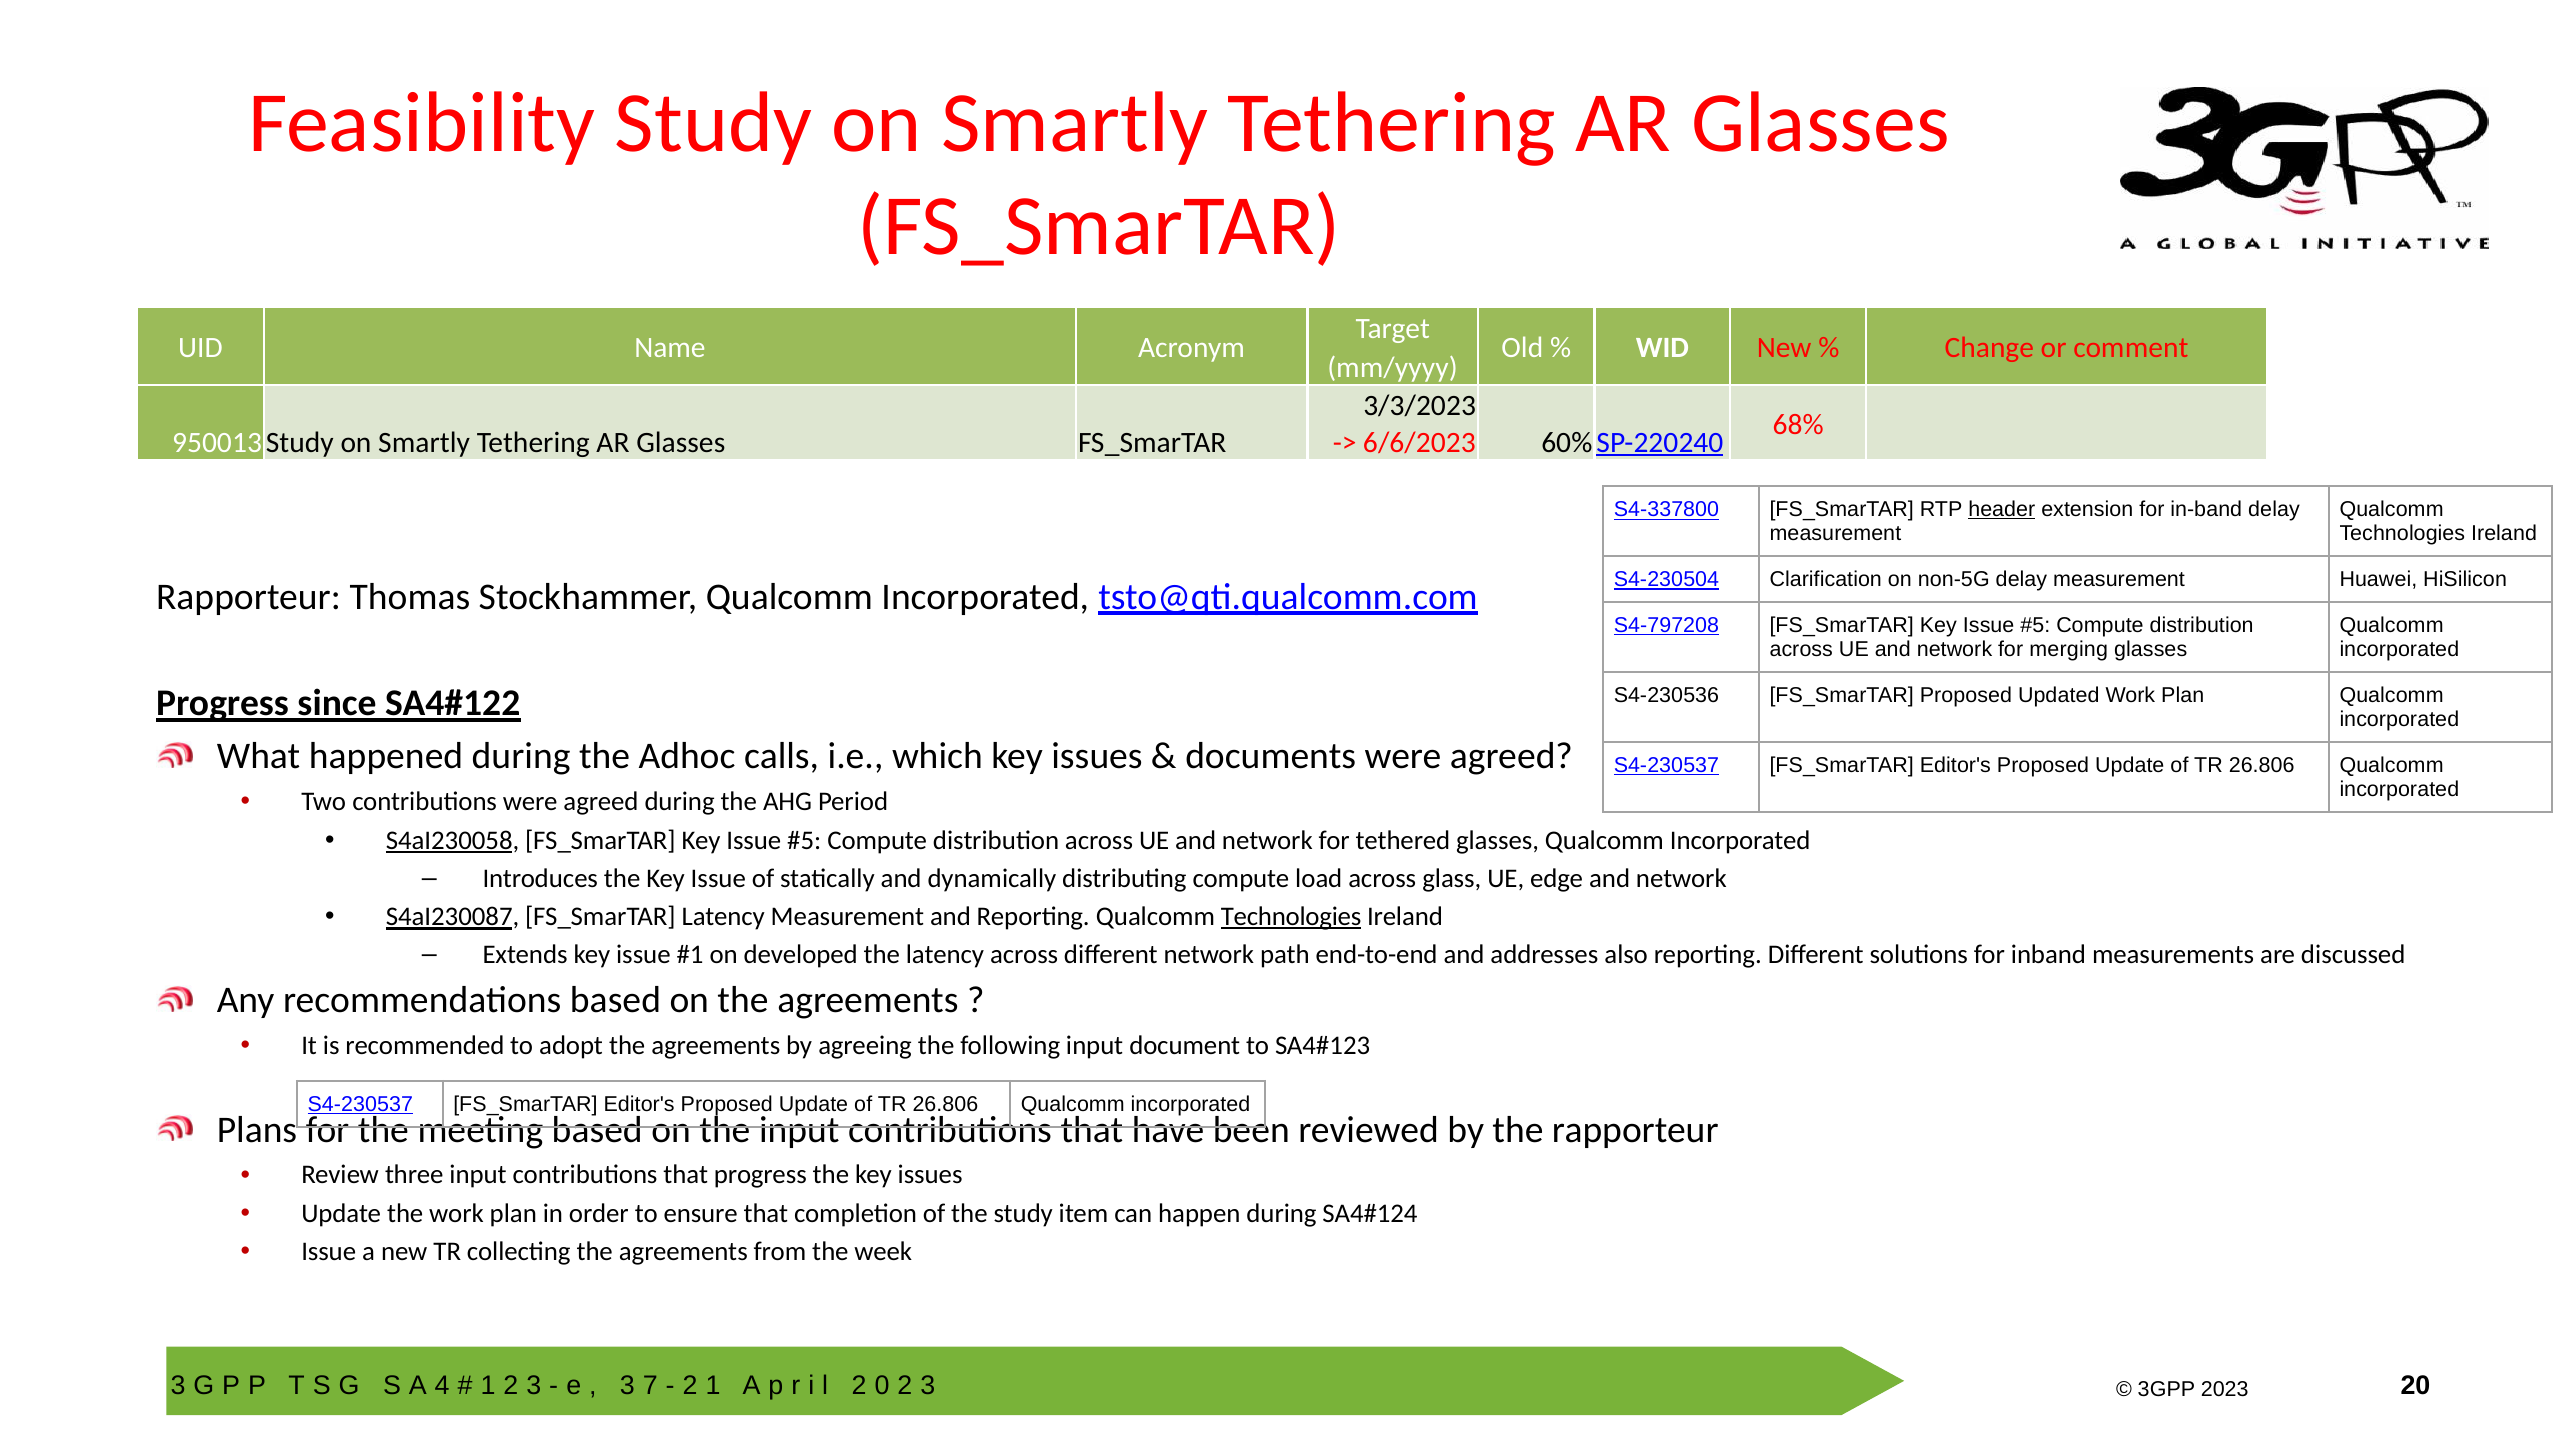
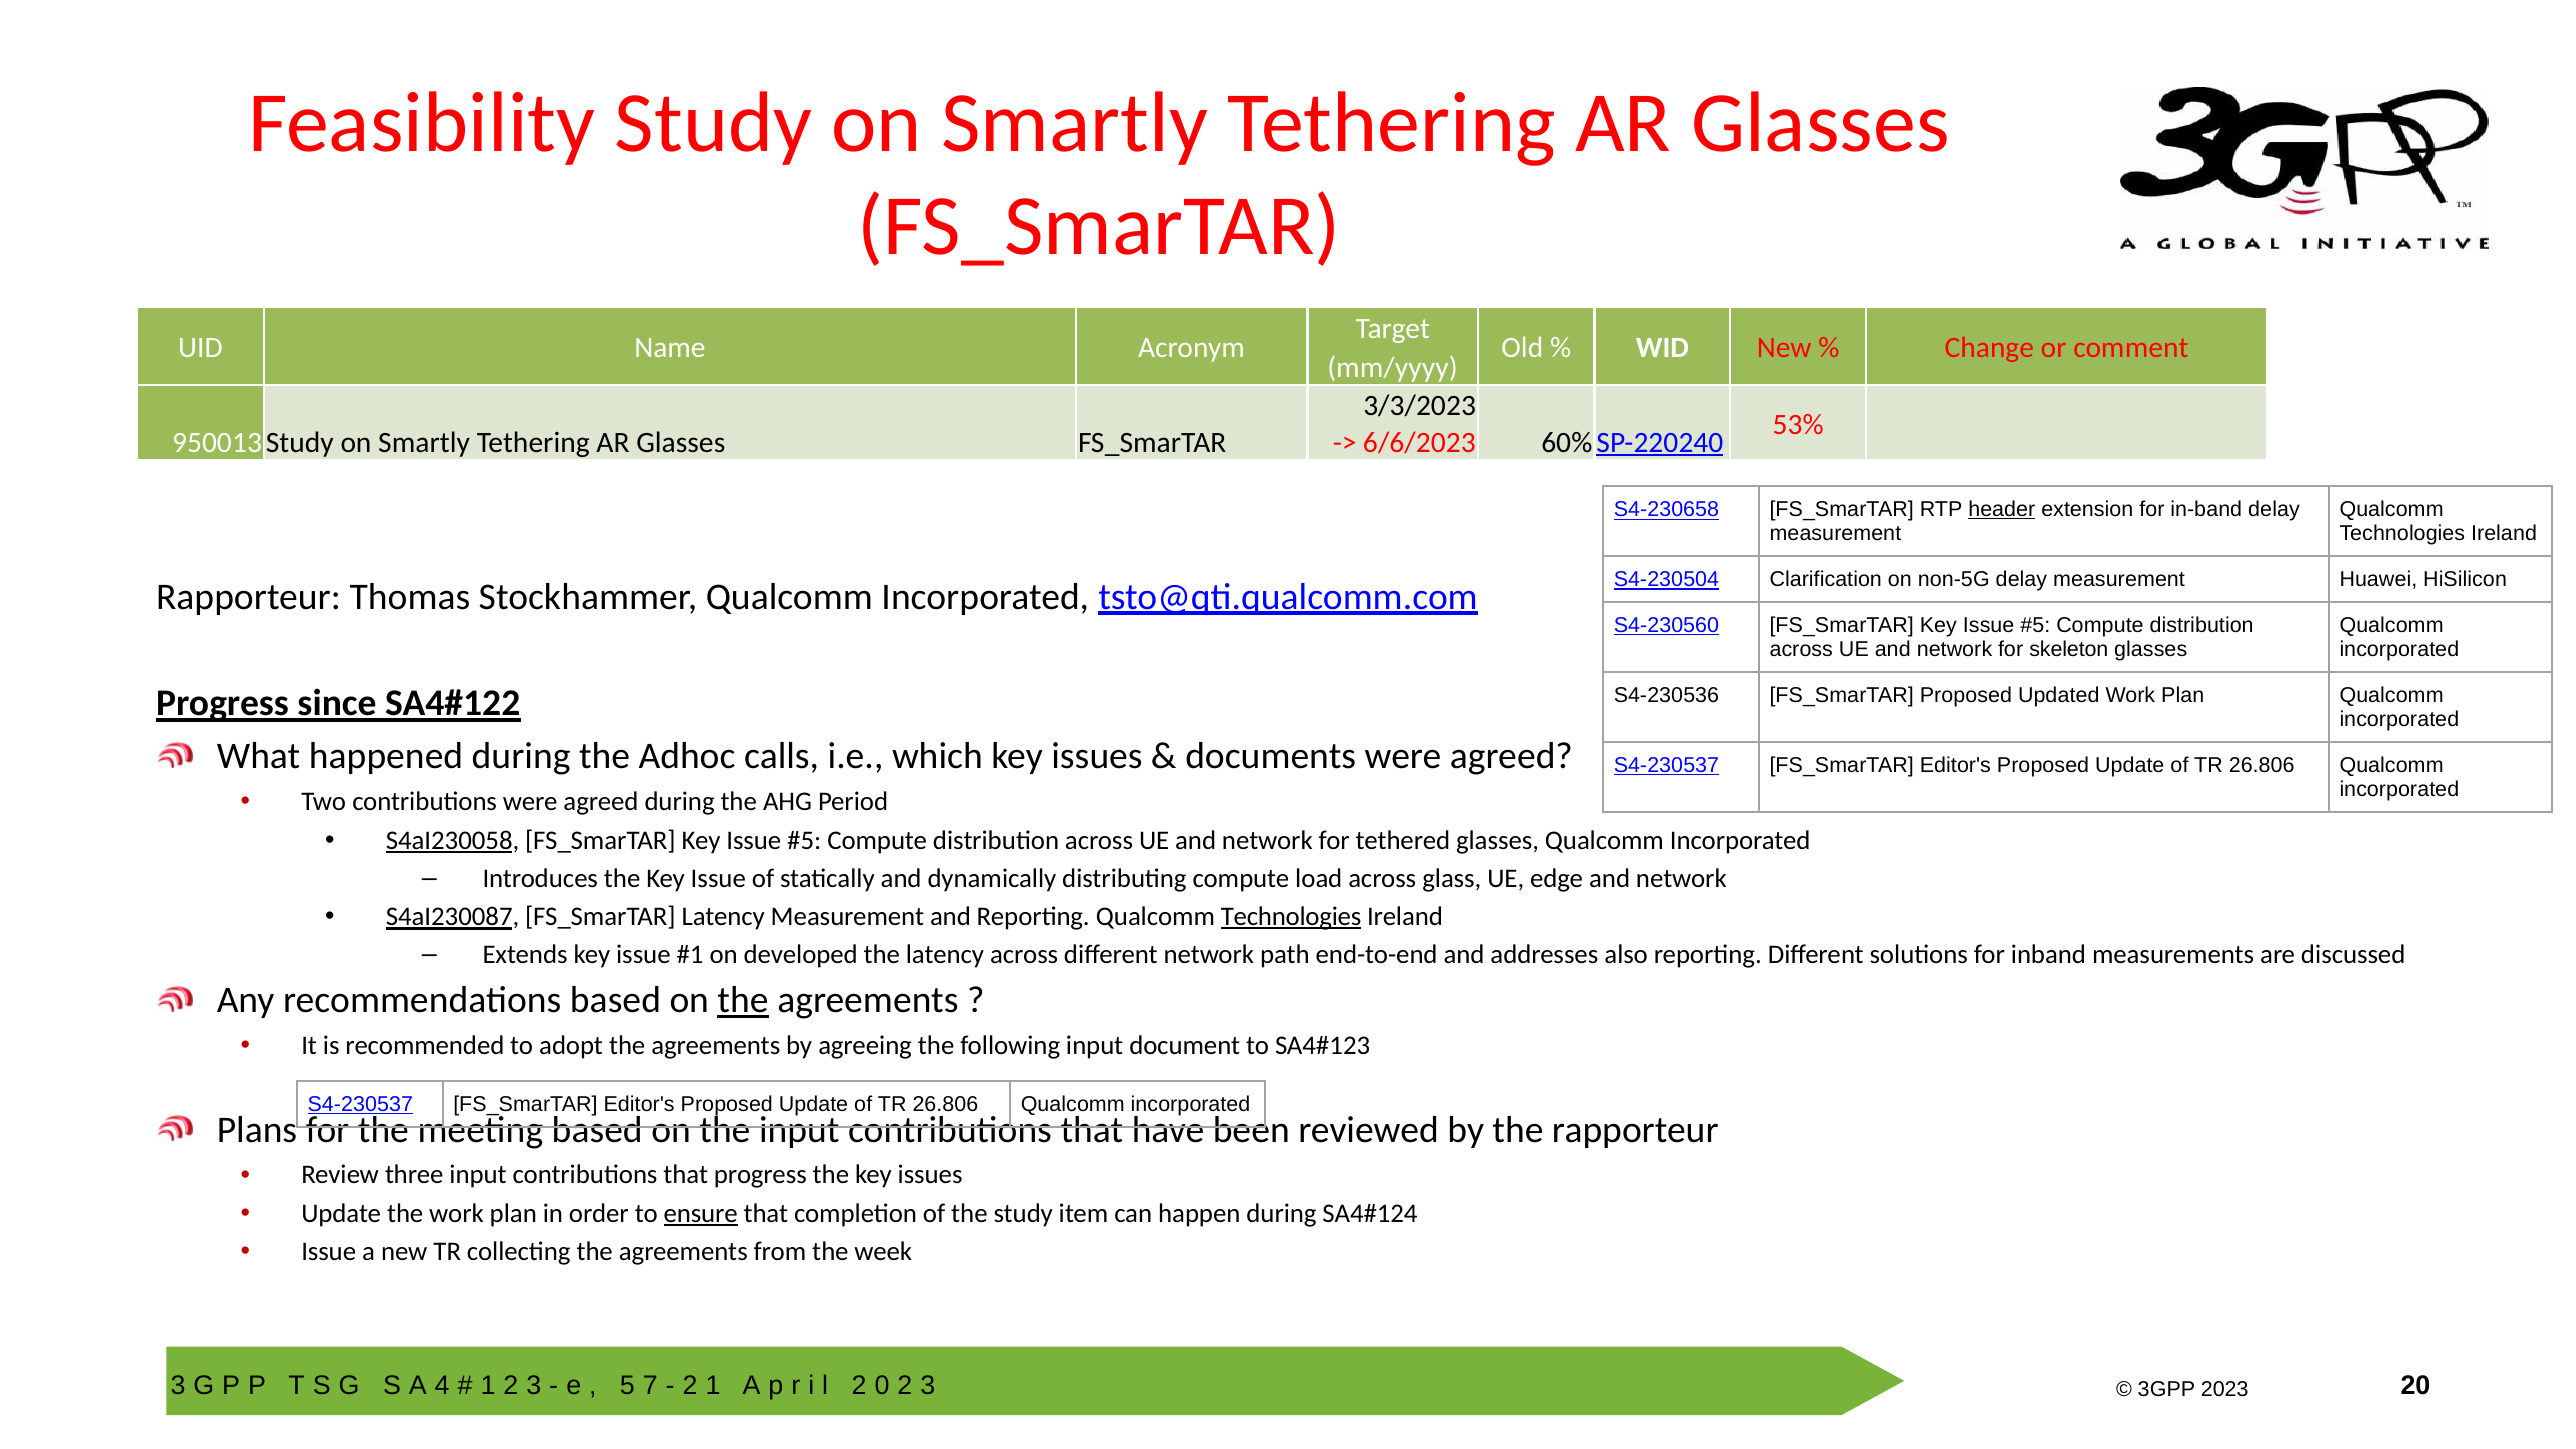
68%: 68% -> 53% (1798, 424)
S4-337800: S4-337800 -> S4-230658 (1666, 510)
S4-797208: S4-797208 -> S4-230560 (1666, 625)
merging: merging -> skeleton (2069, 649)
the underline: none -> present (743, 1000)
ensure underline: none -> present (701, 1213)
3: 3 -> 5 (627, 1386)
